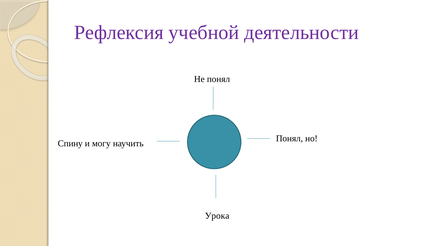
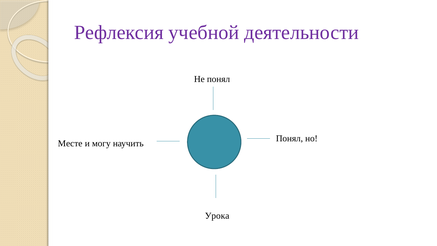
Спину: Спину -> Месте (70, 144)
